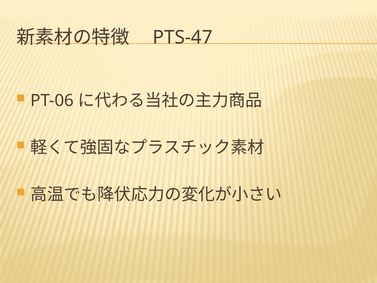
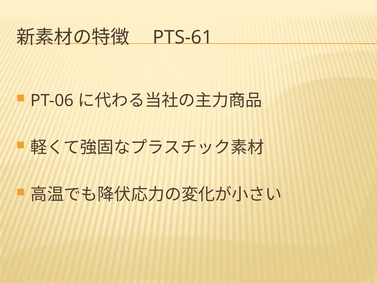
PTS-47: PTS-47 -> PTS-61 (183, 37)
